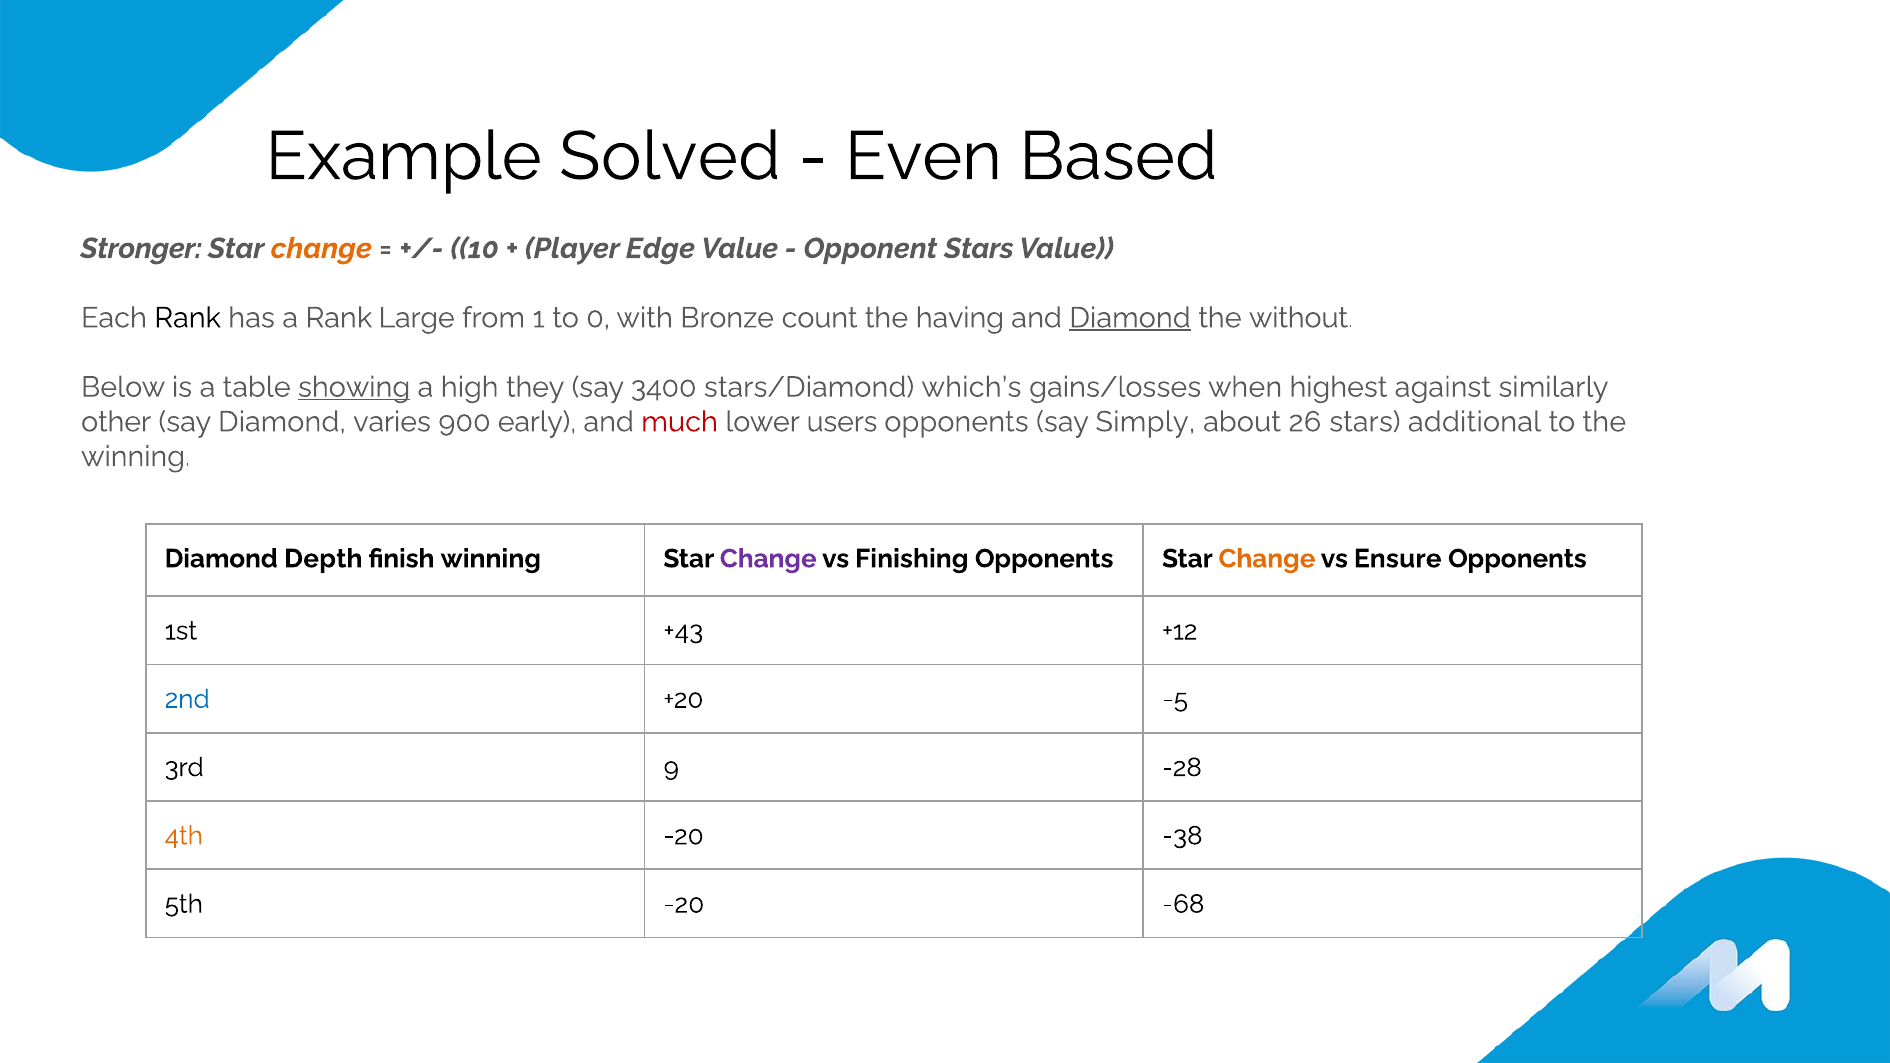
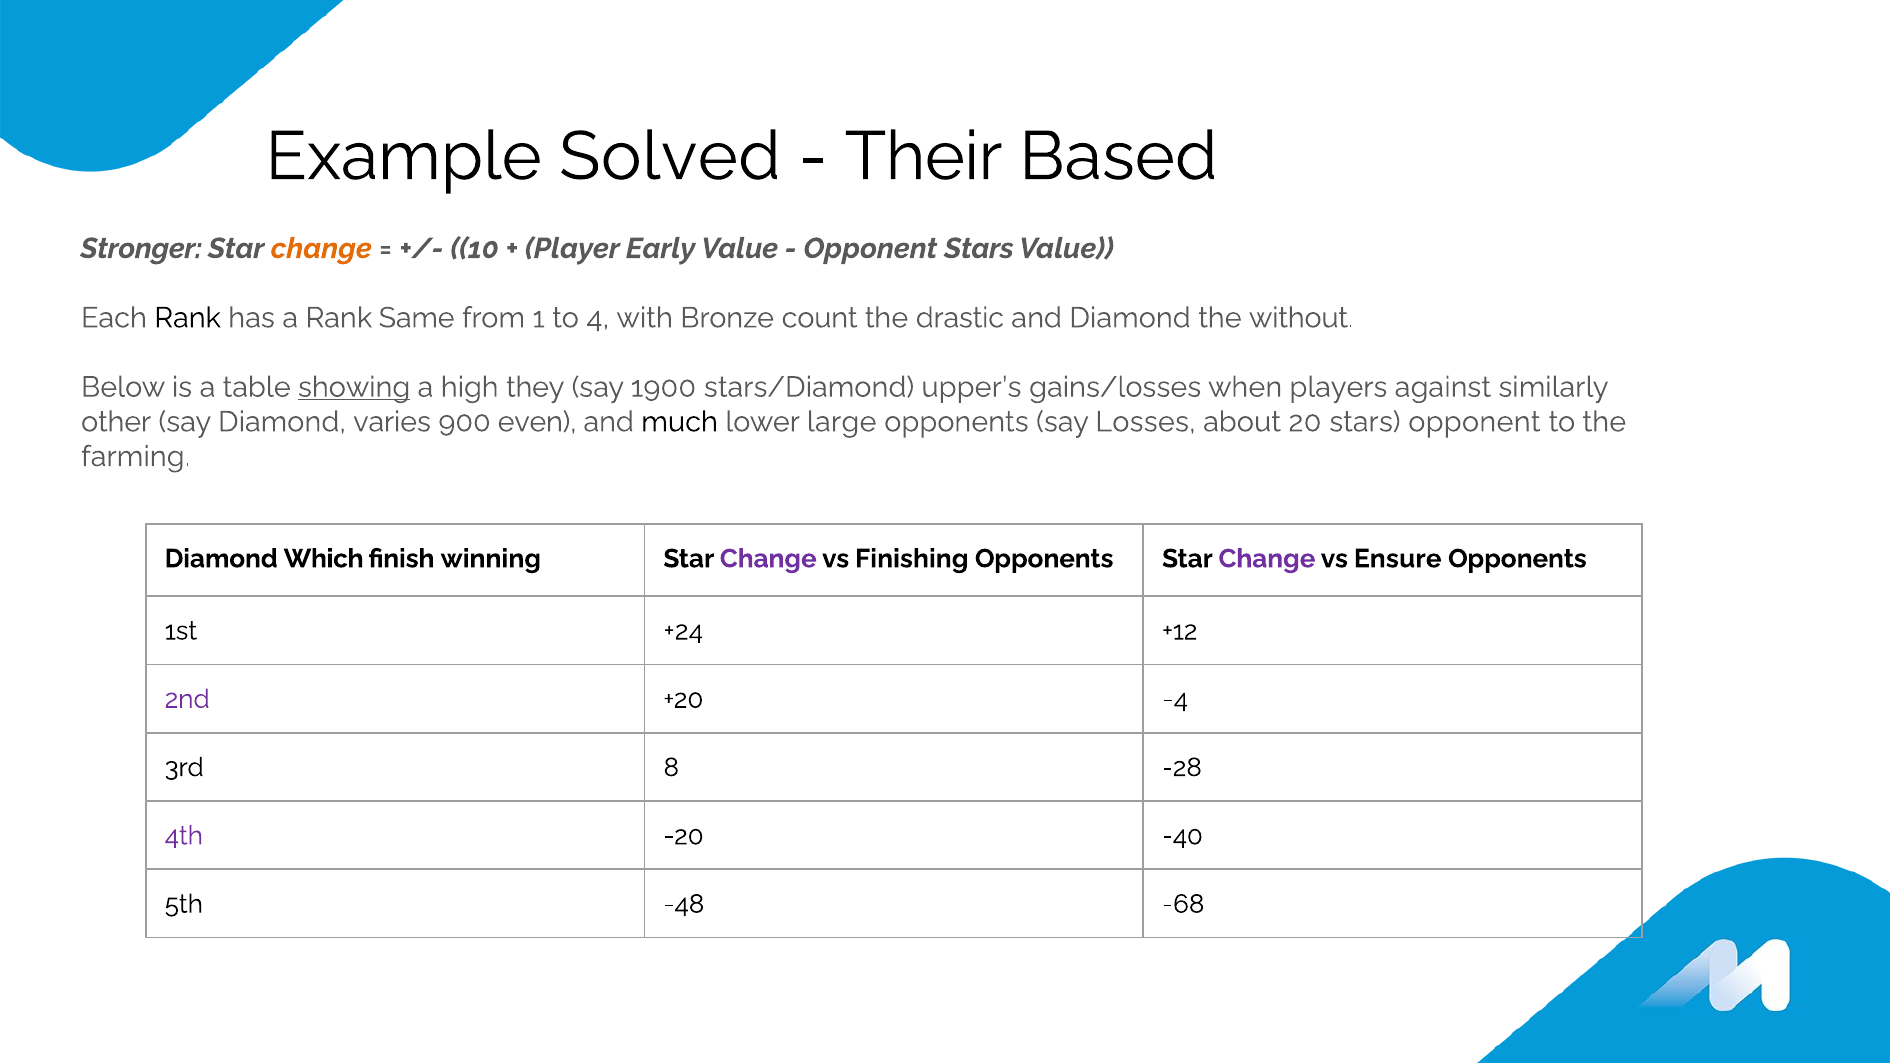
Even: Even -> Their (924, 157)
Edge: Edge -> Early (661, 249)
Large: Large -> Same (417, 318)
0: 0 -> 4 (598, 318)
having: having -> drastic (960, 318)
Diamond underline: present -> none (1130, 318)
3400: 3400 -> 1900 (663, 387)
which’s: which’s -> upper’s (972, 387)
highest: highest -> players (1338, 387)
early: early -> even (537, 422)
much colour: red -> black (680, 422)
users: users -> large (842, 422)
Simply: Simply -> Losses (1145, 422)
26: 26 -> 20 (1305, 422)
stars additional: additional -> opponent (1474, 422)
winning: winning -> farming (136, 457)
Depth: Depth -> Which (324, 559)
Change colour: orange -> purple (1267, 559)
+43: +43 -> +24 (683, 631)
2nd colour: blue -> purple (187, 699)
-5: -5 -> -4 (1175, 699)
9: 9 -> 8 (671, 768)
4th colour: orange -> purple (184, 836)
-38: -38 -> -40 (1182, 836)
5th -20: -20 -> -48 (684, 904)
